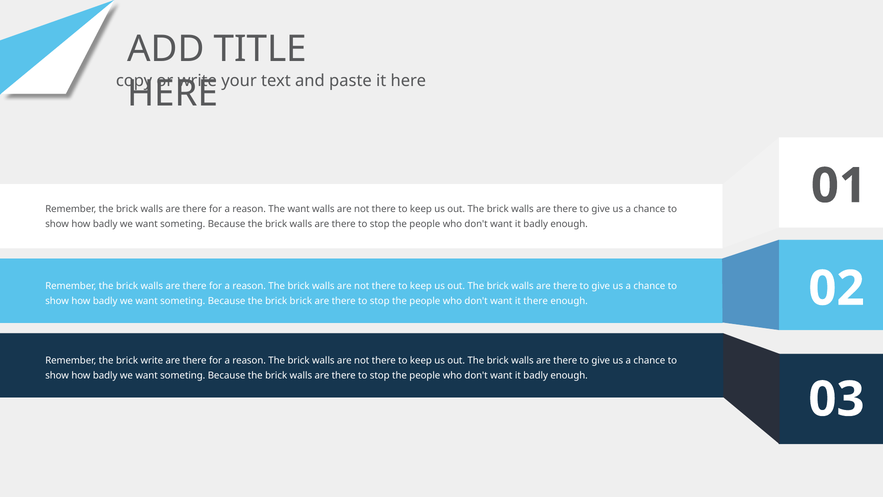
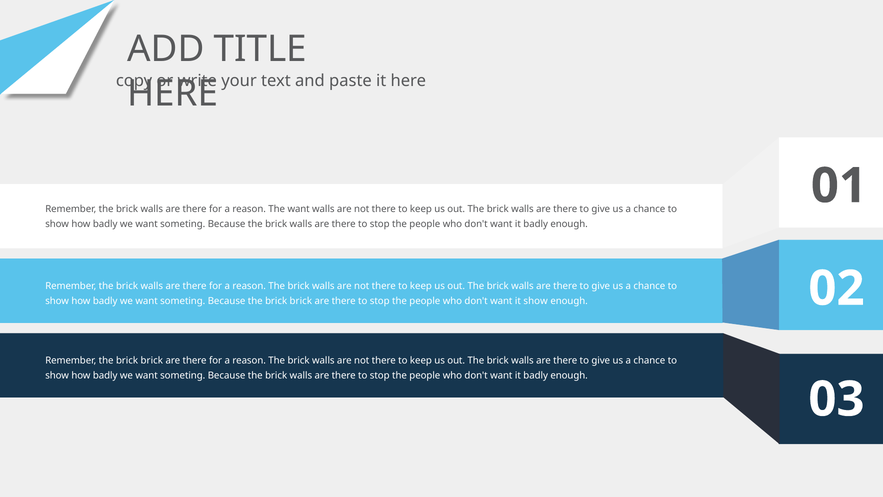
it there: there -> show (536, 301)
Remember the brick write: write -> brick (152, 360)
